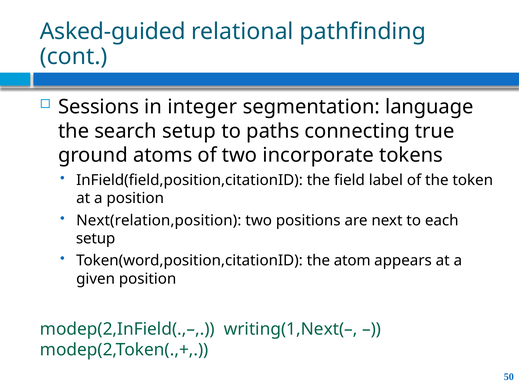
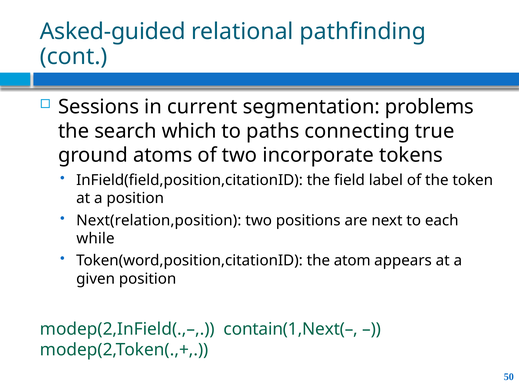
integer: integer -> current (202, 107)
language: language -> problems (429, 107)
search setup: setup -> which (189, 131)
setup: setup -> while (95, 239)
writing(1,Next(–: writing(1,Next(– -> contain(1,Next(– (291, 329)
